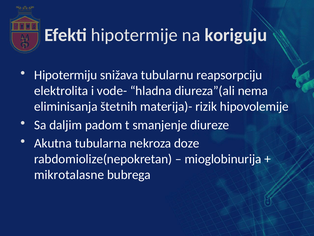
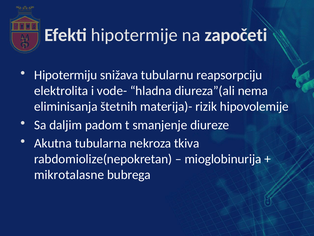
koriguju: koriguju -> započeti (236, 35)
doze: doze -> tkiva (187, 143)
